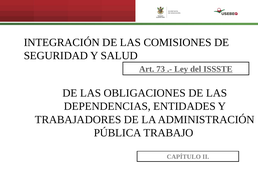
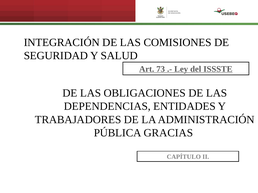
TRABAJO: TRABAJO -> GRACIAS (168, 133)
